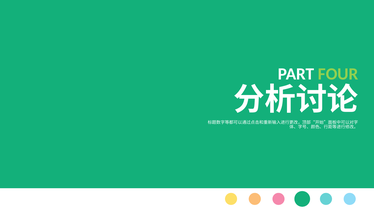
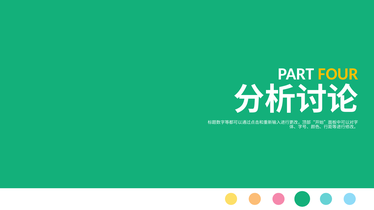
FOUR colour: light green -> yellow (338, 74)
